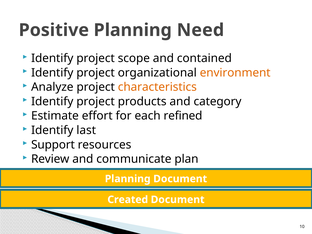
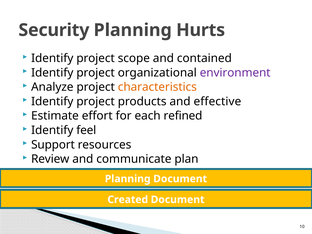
Positive: Positive -> Security (54, 30)
Need: Need -> Hurts (201, 30)
environment colour: orange -> purple (235, 73)
category: category -> effective (217, 101)
last: last -> feel (86, 130)
